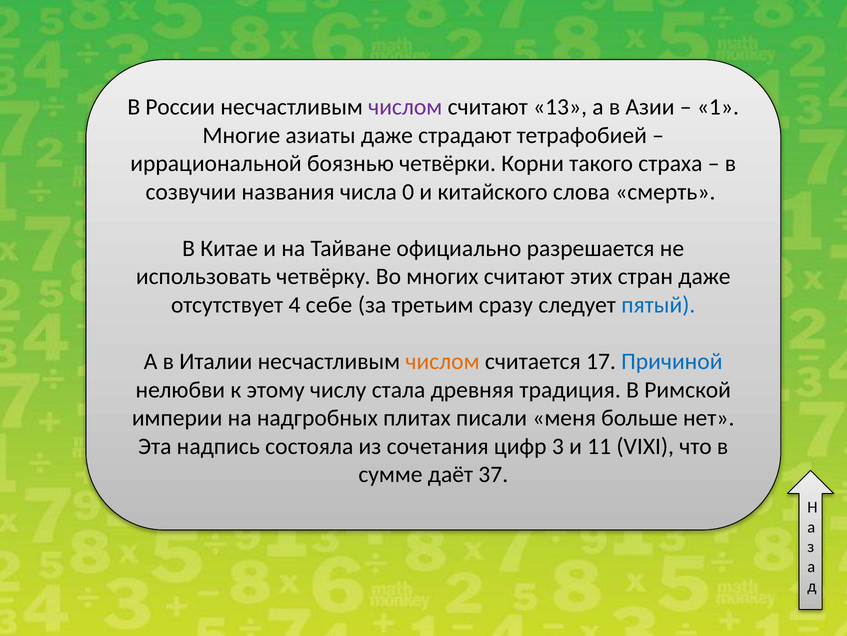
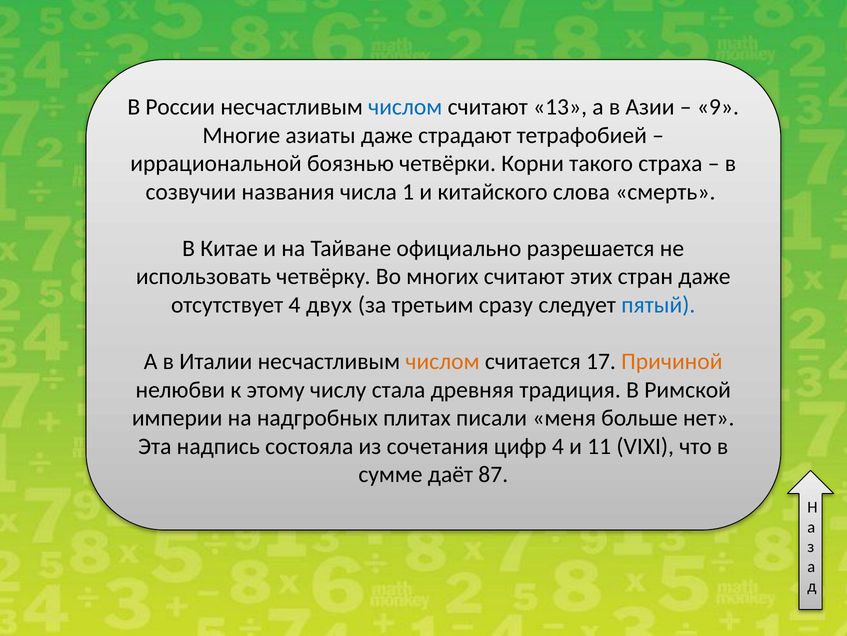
числом colour: purple -> blue (405, 107)
1: 1 -> 9 (718, 107)
0: 0 -> 1 (408, 192)
себе: себе -> двух (329, 305)
Причиной colour: blue -> orange (672, 361)
цифр 3: 3 -> 4 (558, 446)
37: 37 -> 87 (493, 474)
